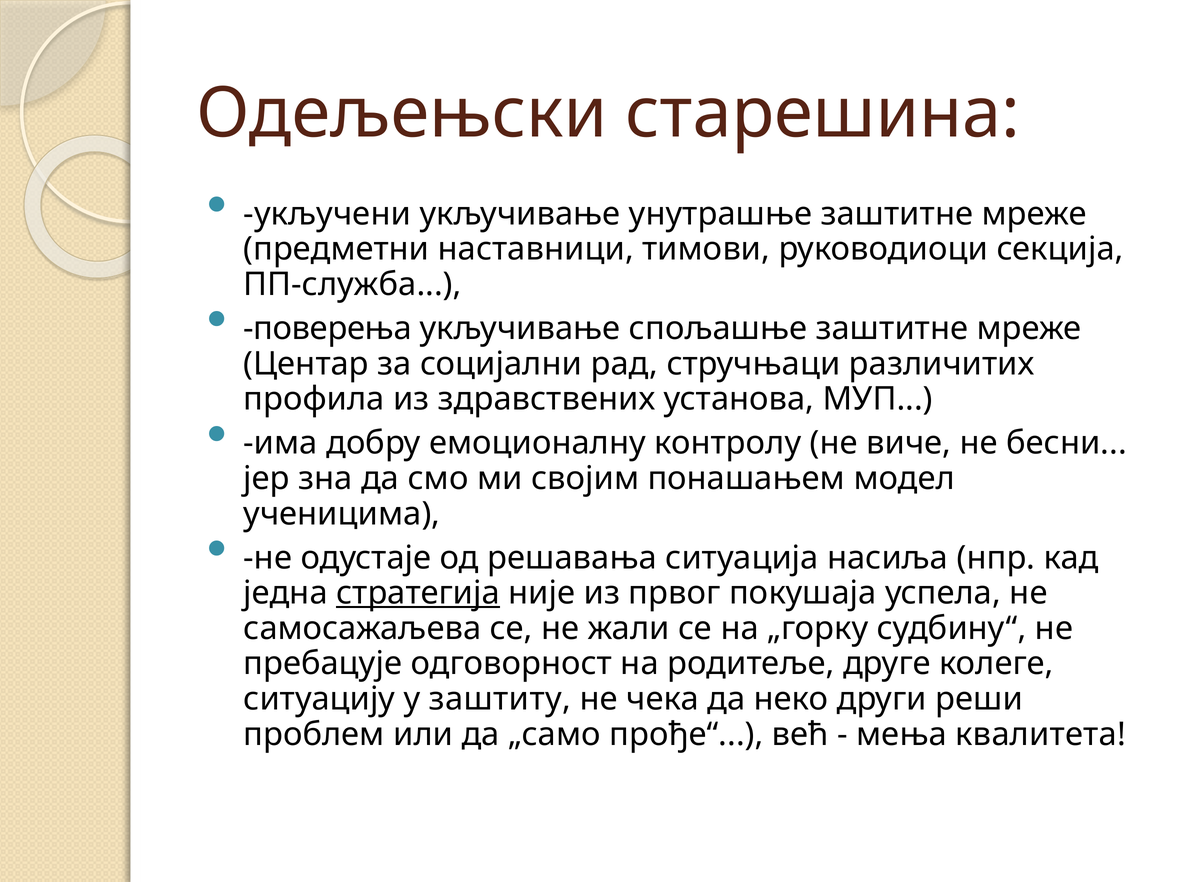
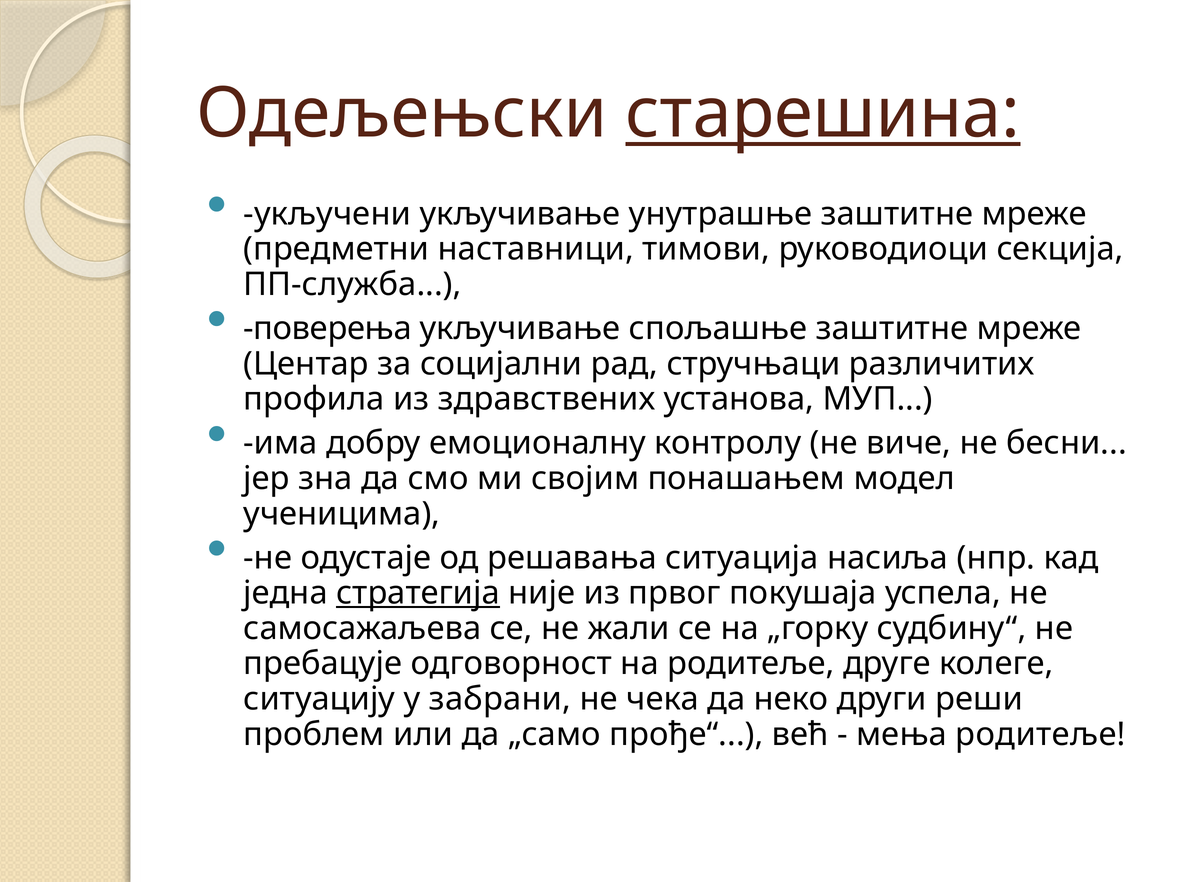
старешина underline: none -> present (823, 114)
заштиту: заштиту -> забрани (500, 700)
мења квалитета: квалитета -> родитеље (1041, 735)
